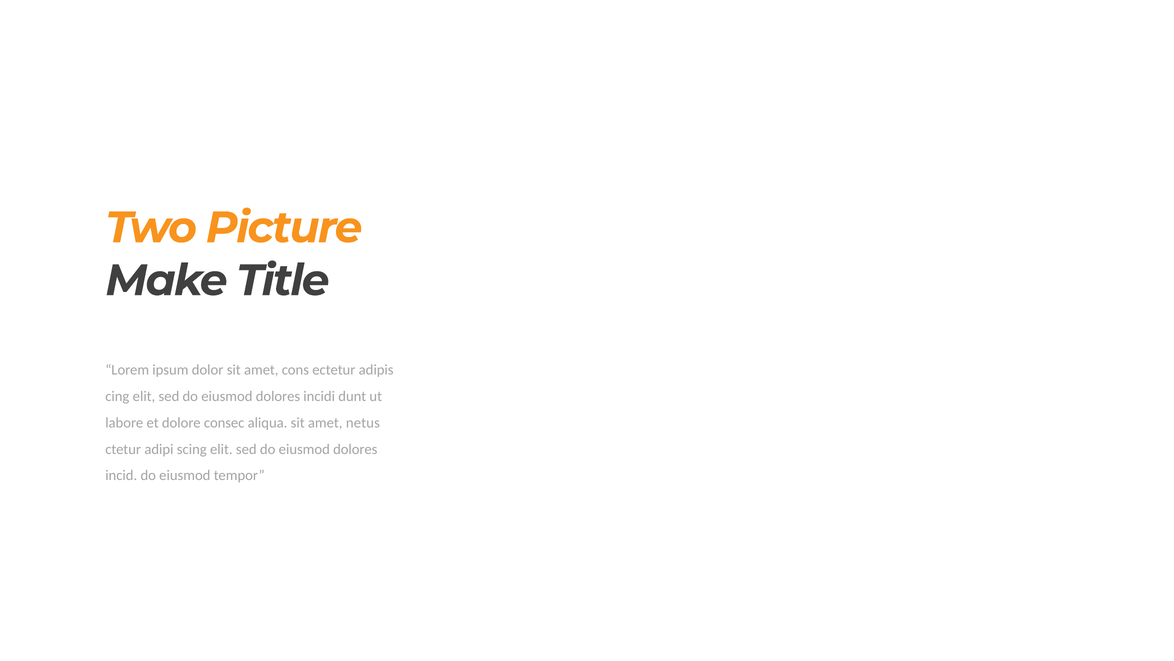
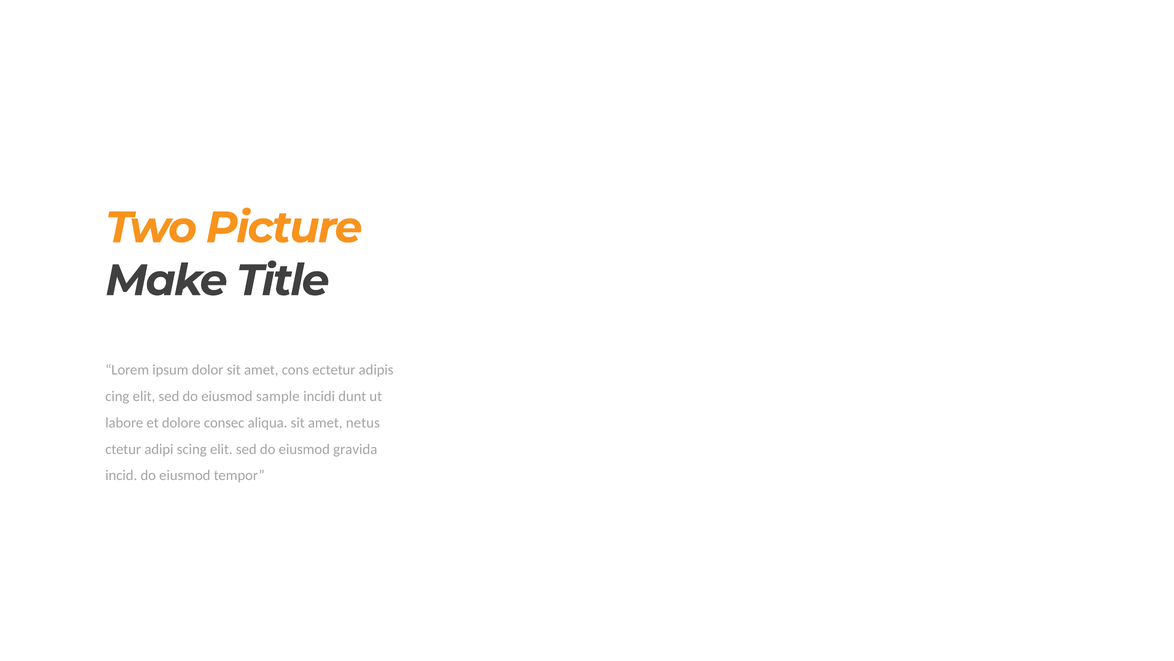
dolores: dolores -> sample (278, 396)
dolores: dolores -> gravida (355, 449)
